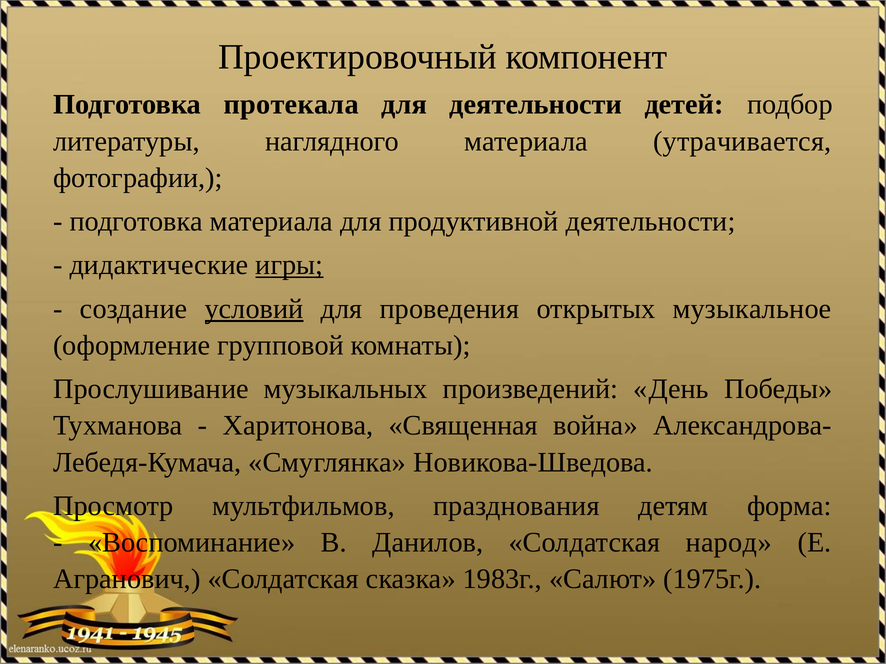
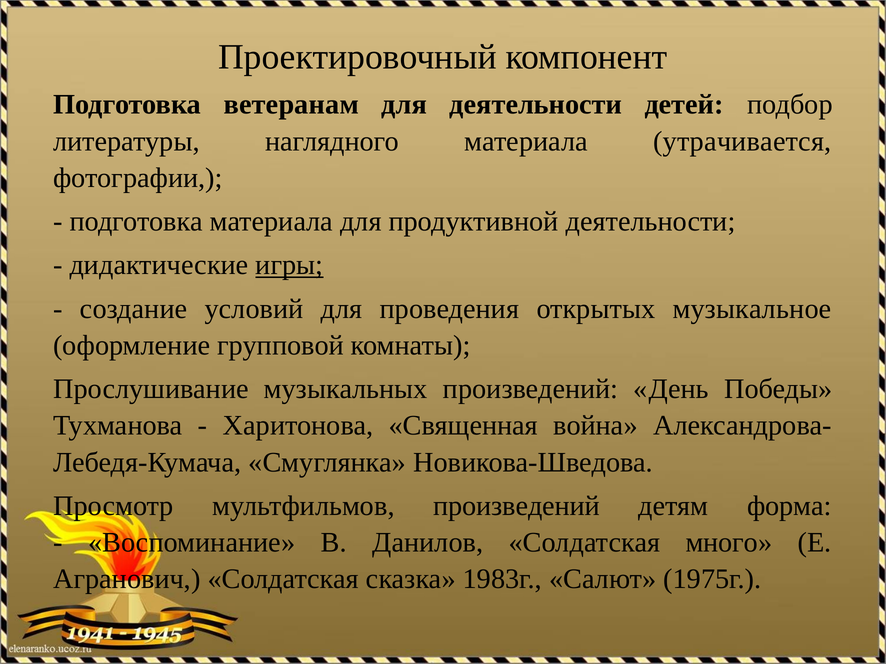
протекала: протекала -> ветеранам (291, 105)
условий underline: present -> none (254, 309)
мультфильмов празднования: празднования -> произведений (517, 506)
народ: народ -> много (729, 543)
